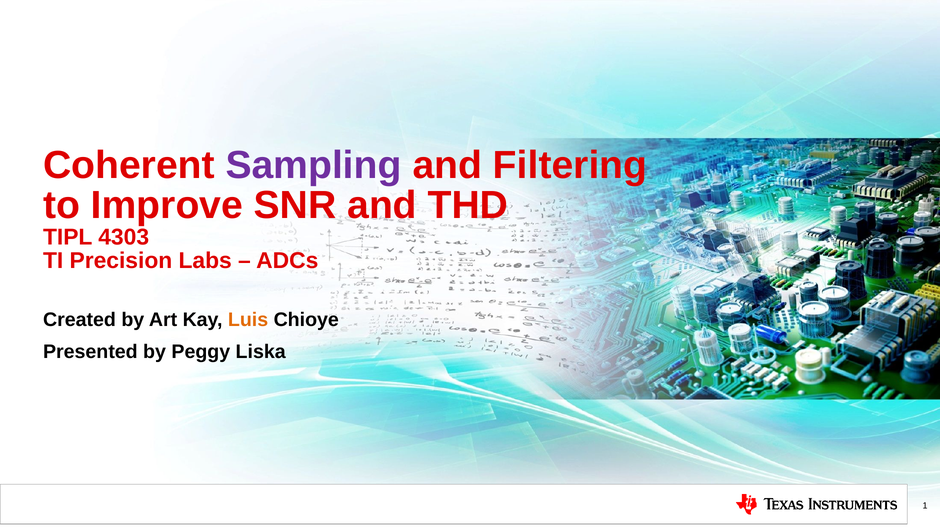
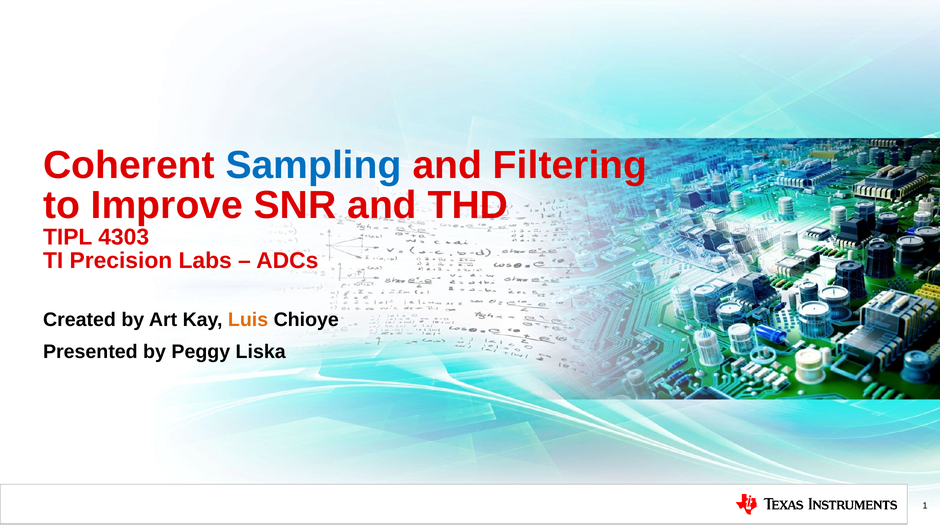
Sampling colour: purple -> blue (314, 165)
